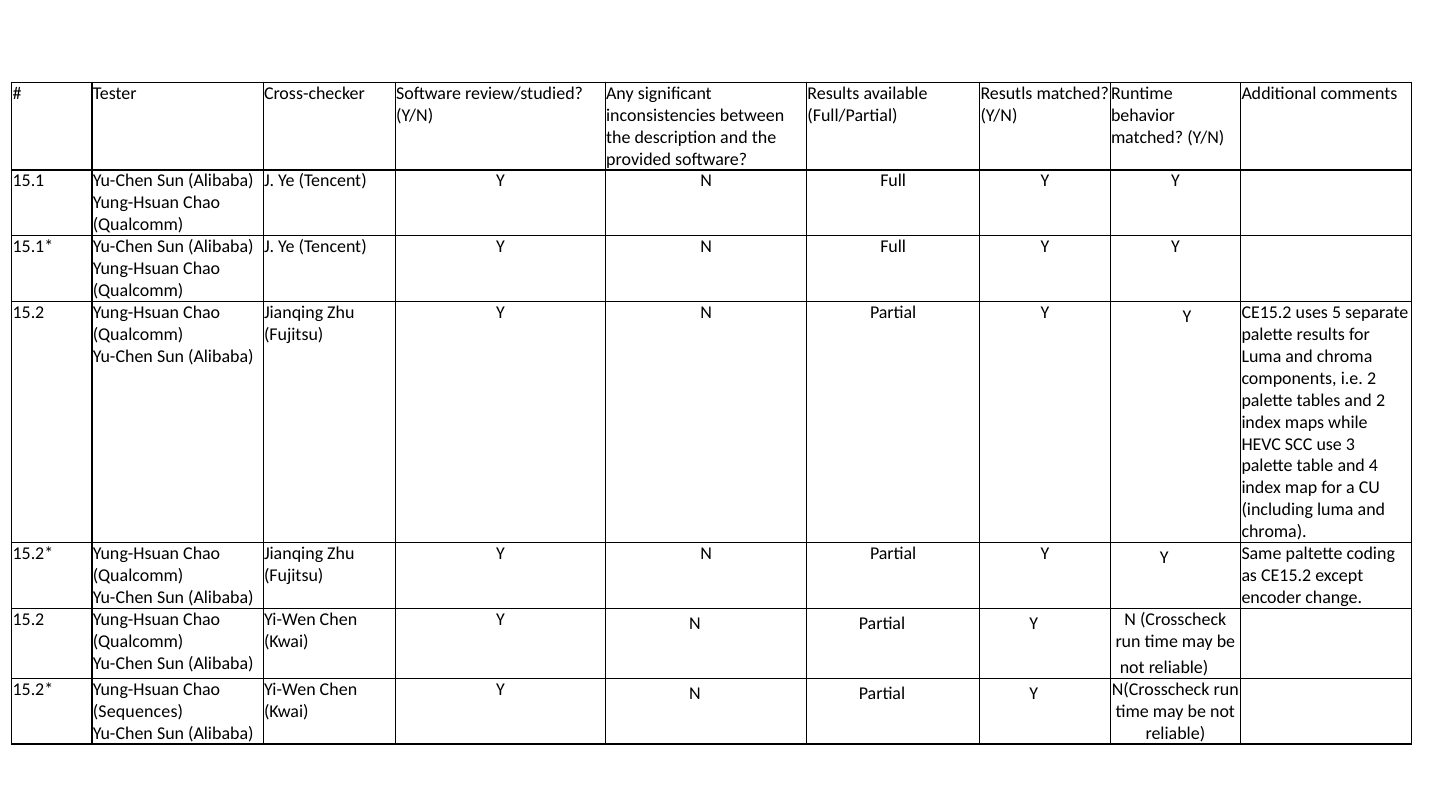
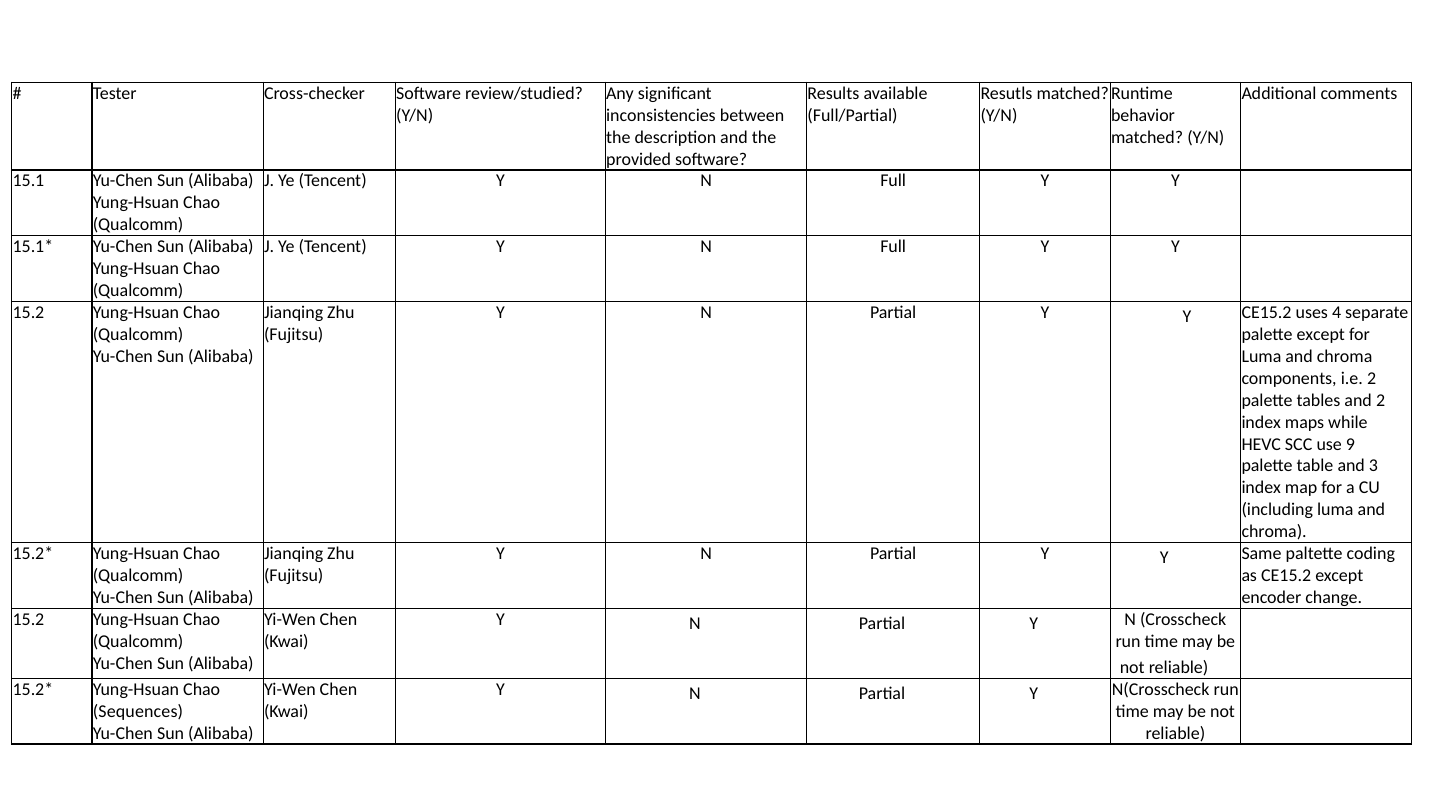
5: 5 -> 4 (1337, 313)
palette results: results -> except (1321, 335)
3: 3 -> 9 (1351, 444)
4: 4 -> 3 (1373, 466)
